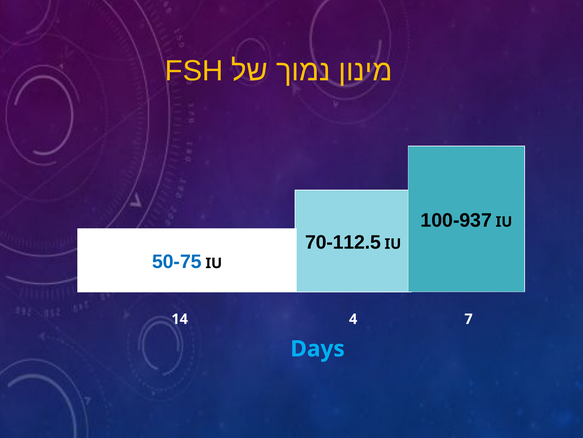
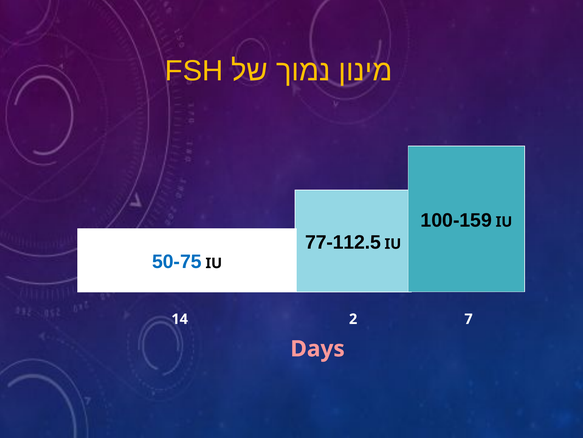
100-937: 100-937 -> 100-159 (456, 220)
70-112.5: 70-112.5 -> 77-112.5 (343, 242)
4: 4 -> 2 (353, 319)
Days colour: light blue -> pink (318, 348)
